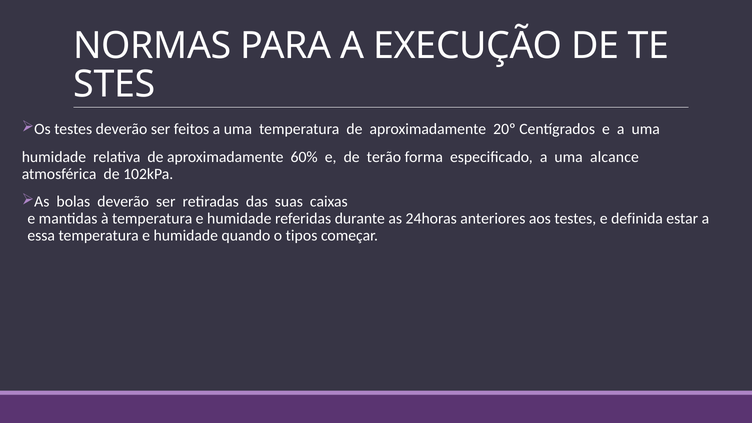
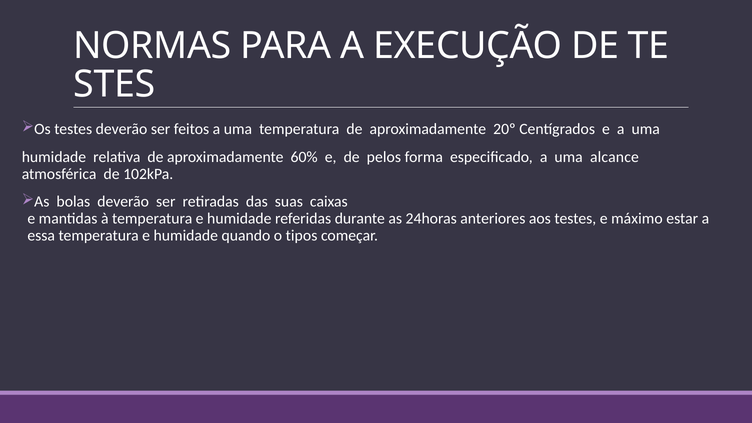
terão: terão -> pelos (384, 157)
definida: definida -> máximo (637, 219)
